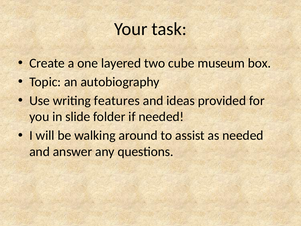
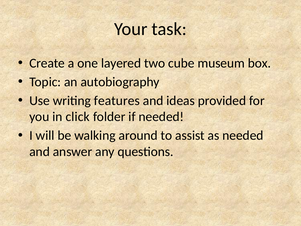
slide: slide -> click (78, 117)
